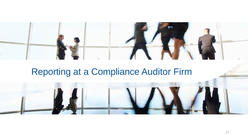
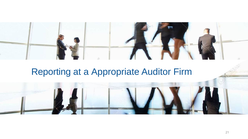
Compliance: Compliance -> Appropriate (115, 72)
